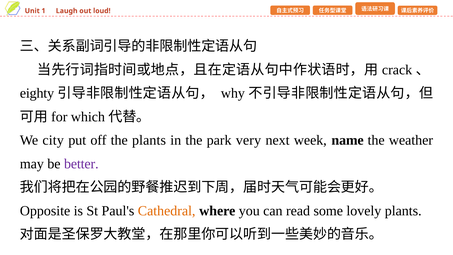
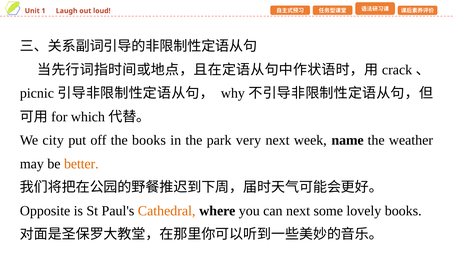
eighty: eighty -> picnic (37, 93)
the plants: plants -> books (149, 140)
better colour: purple -> orange (81, 164)
can read: read -> next (298, 211)
lovely plants: plants -> books (403, 211)
